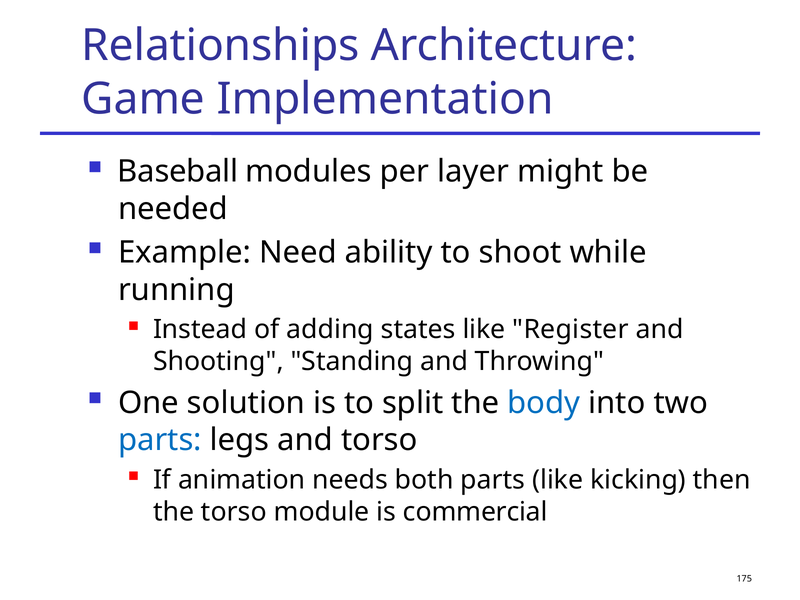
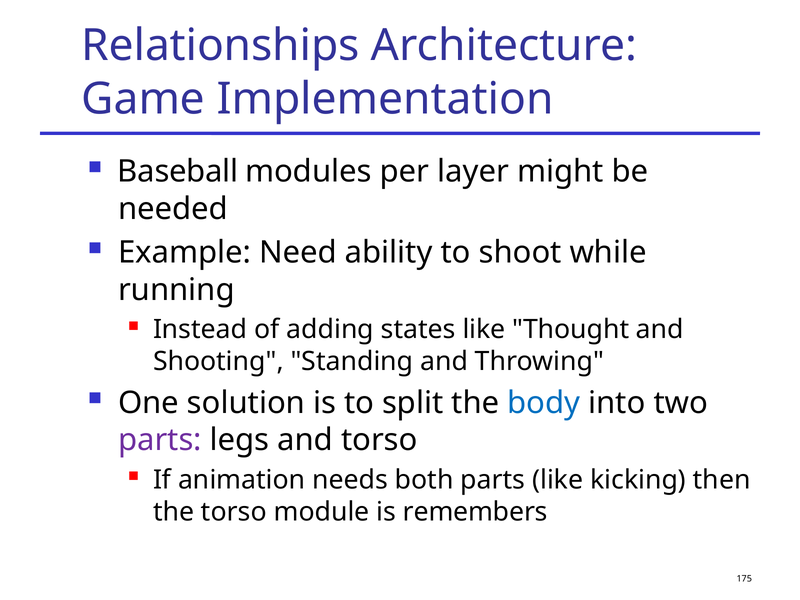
Register: Register -> Thought (571, 330)
parts colour: blue -> purple (160, 440)
commercial: commercial -> remembers (475, 512)
